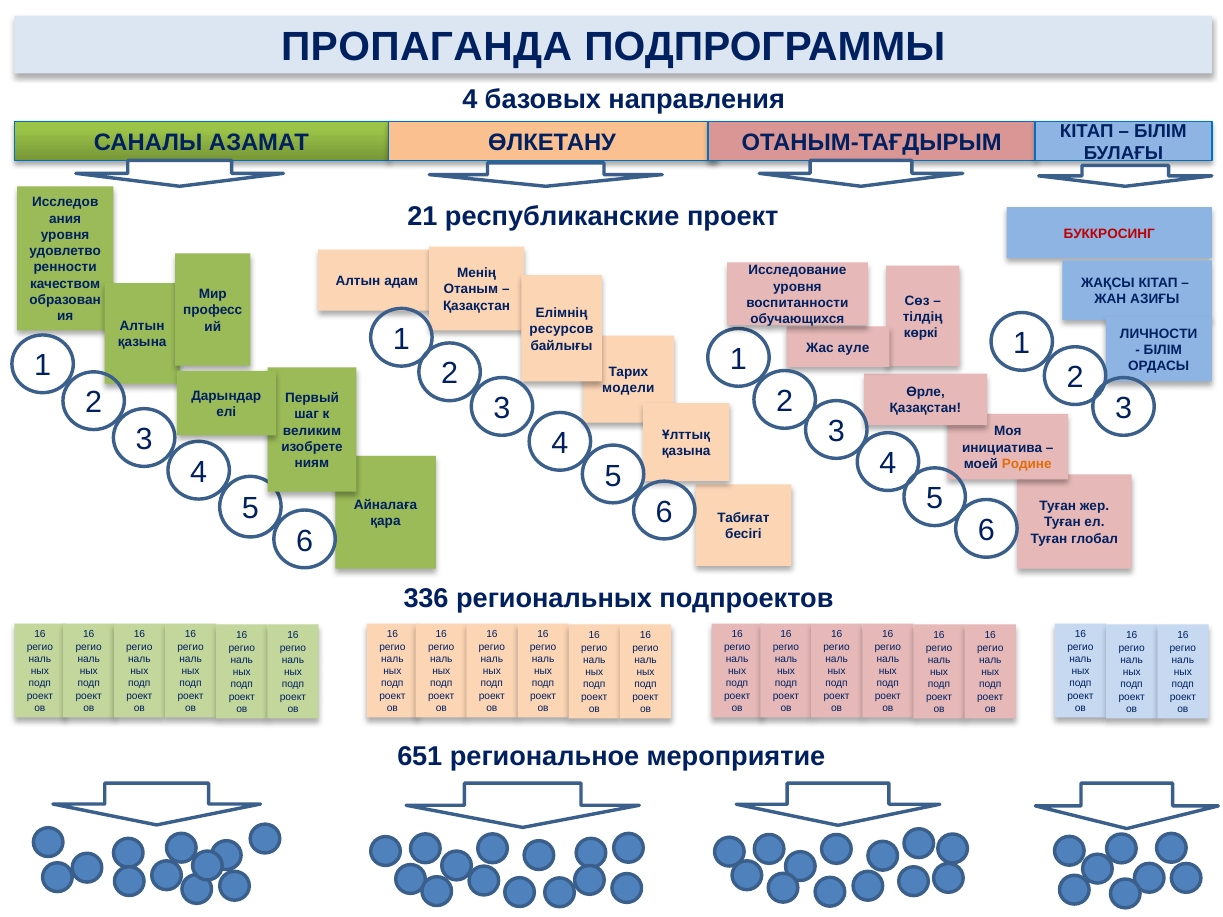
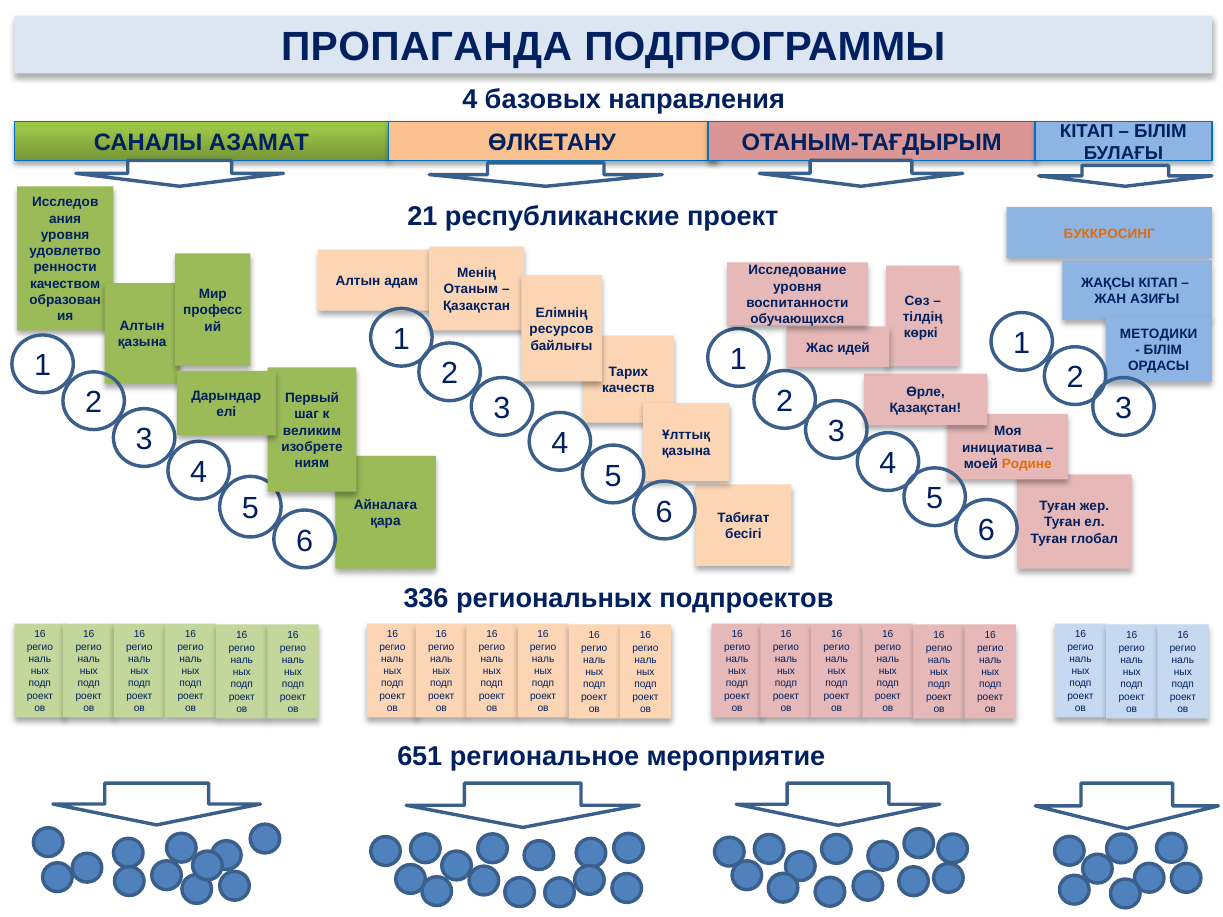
БУККРОСИНГ colour: red -> orange (1109, 234)
ЛИЧНОСТИ: ЛИЧНОСТИ -> МЕТОДИКИ (1159, 334)
ауле: ауле -> идей (854, 348)
модели: модели -> качеств (628, 388)
